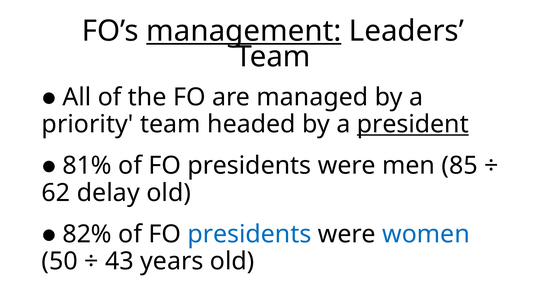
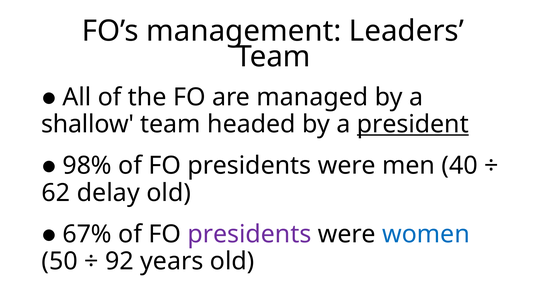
management underline: present -> none (244, 31)
priority: priority -> shallow (88, 124)
81%: 81% -> 98% (87, 166)
85: 85 -> 40 (460, 166)
82%: 82% -> 67% (87, 234)
presidents colour: blue -> purple (249, 234)
43: 43 -> 92 (119, 261)
